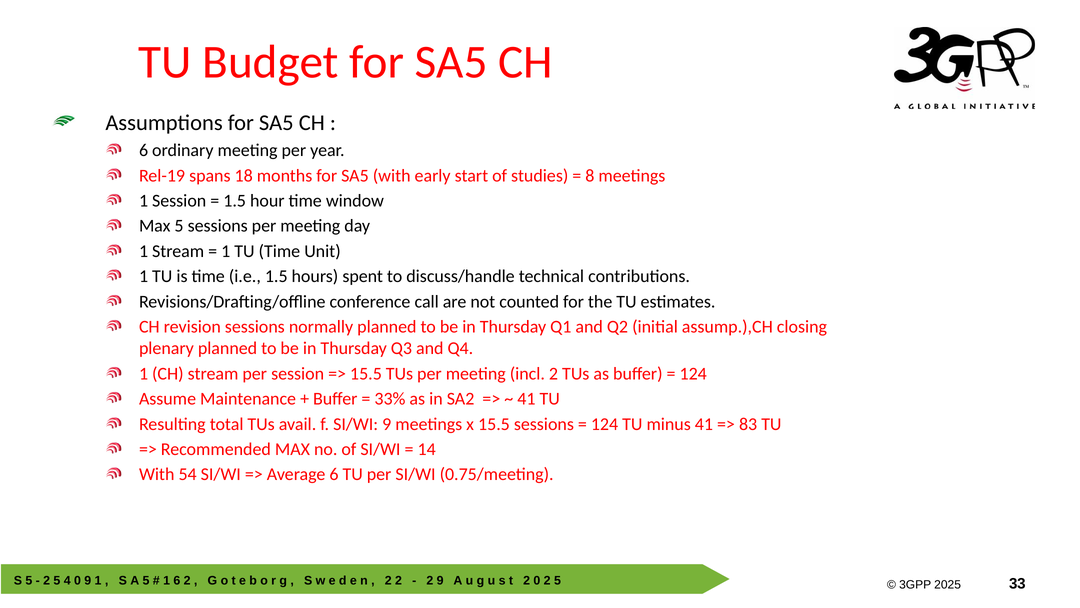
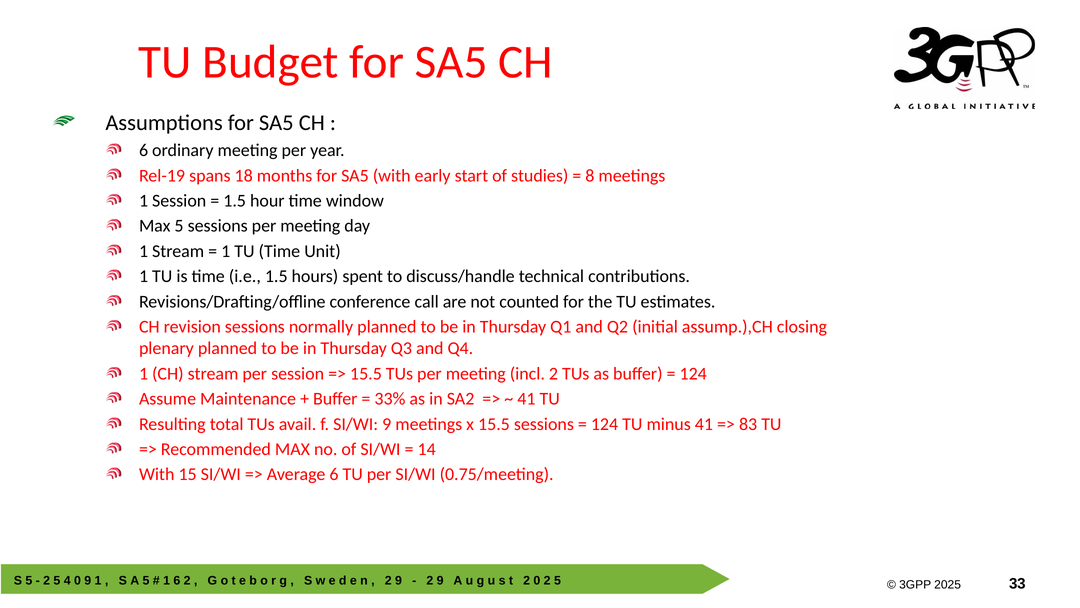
54: 54 -> 15 (188, 474)
2: 2 -> 9 (398, 580)
